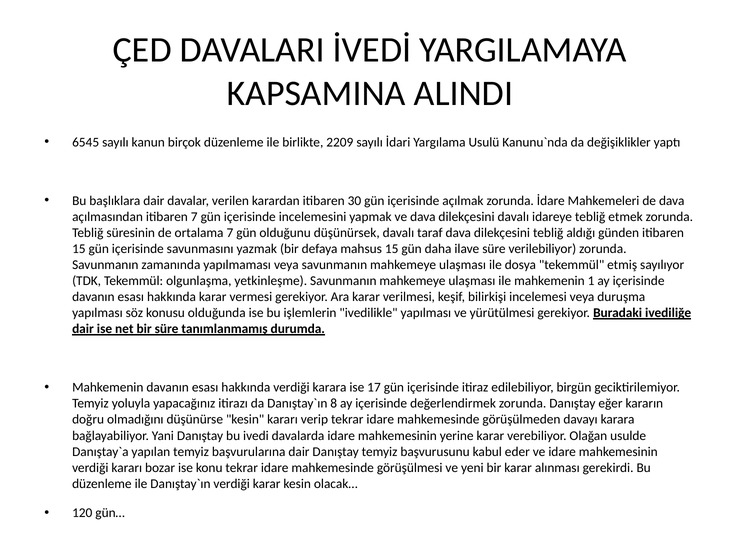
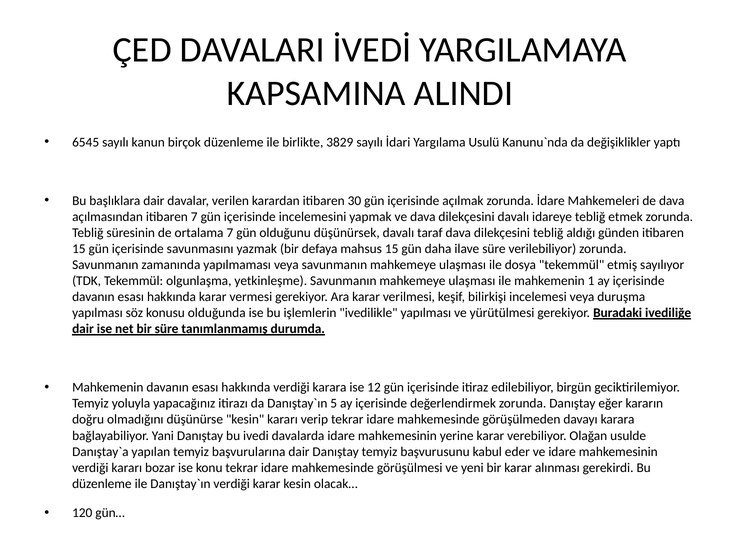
2209: 2209 -> 3829 (340, 142)
17: 17 -> 12 (374, 387)
8: 8 -> 5 (334, 404)
